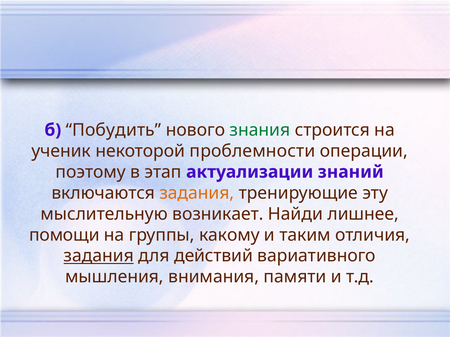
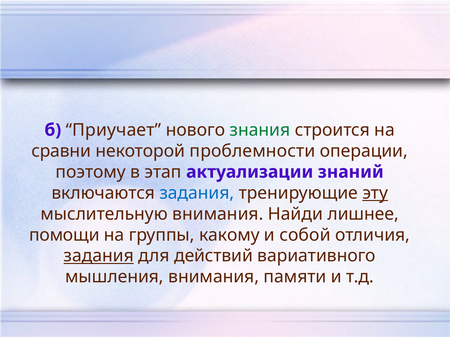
Побудить: Побудить -> Приучает (113, 130)
ученик: ученик -> сравни (61, 151)
задания colour: orange -> blue (197, 193)
эту underline: none -> present (375, 193)
мыслительную возникает: возникает -> внимания (218, 214)
таким: таким -> собой (305, 235)
